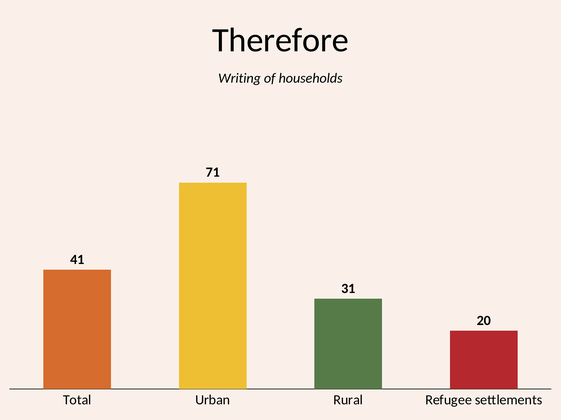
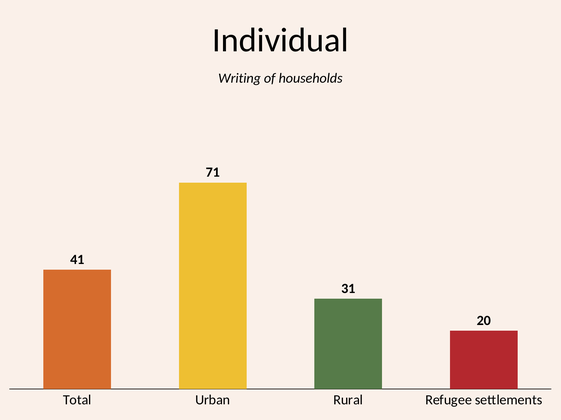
Therefore: Therefore -> Individual (280, 40)
